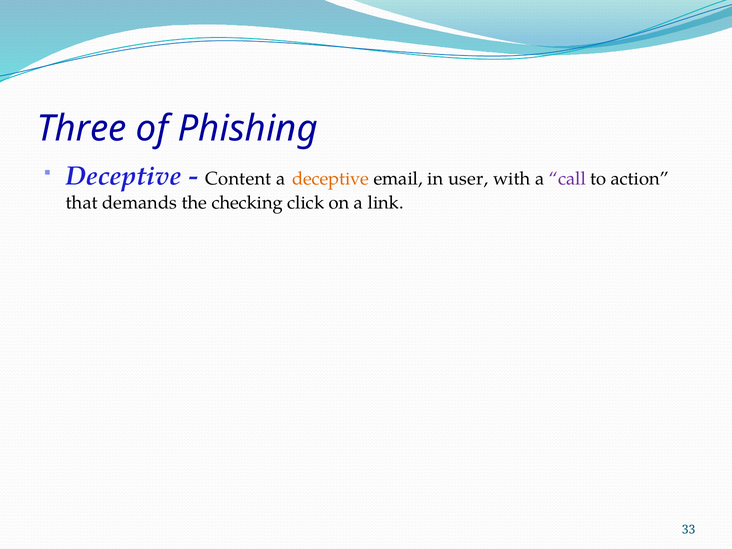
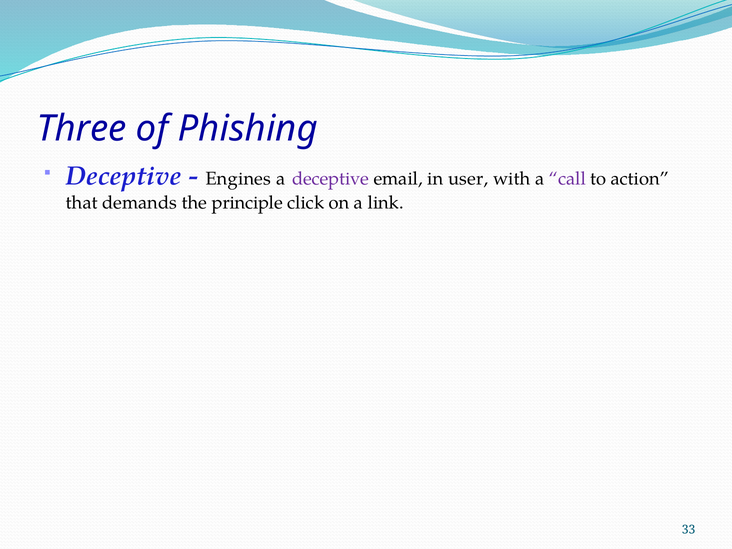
Content: Content -> Engines (238, 179)
deceptive colour: orange -> purple (331, 179)
checking: checking -> principle (247, 202)
